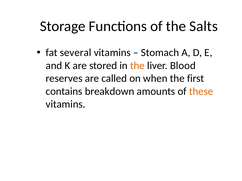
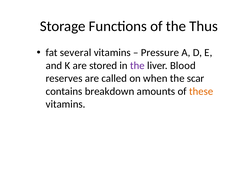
Salts: Salts -> Thus (204, 26)
Stomach: Stomach -> Pressure (160, 53)
the colour: orange -> purple (137, 66)
first: first -> scar (196, 79)
